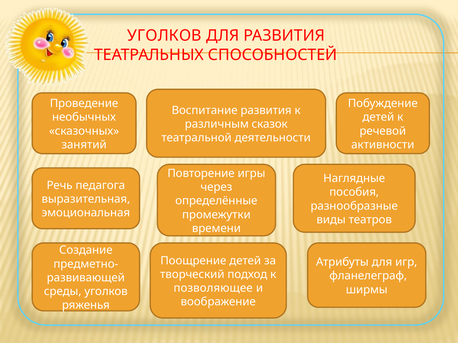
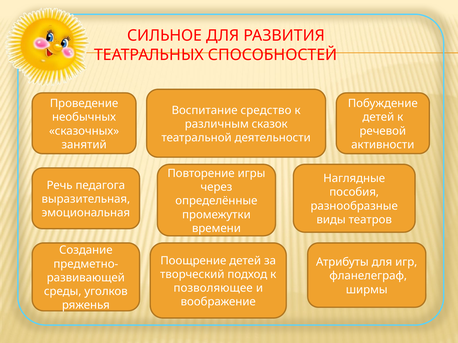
УГОЛКОВ: УГОЛКОВ -> СИЛЬНОЕ (165, 36)
Воспитание развития: развития -> средство (266, 110)
